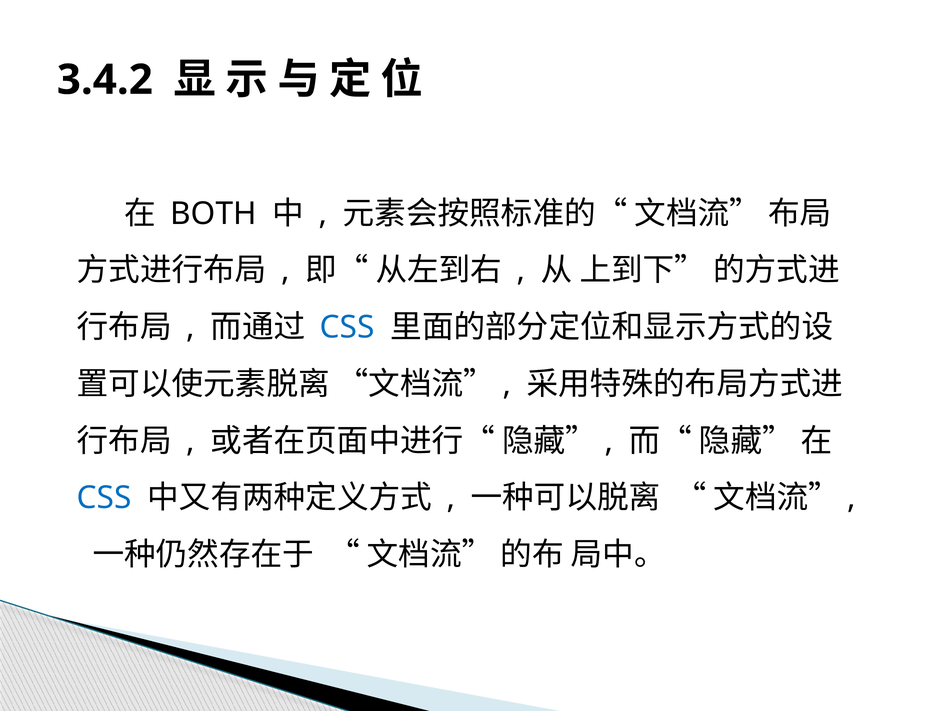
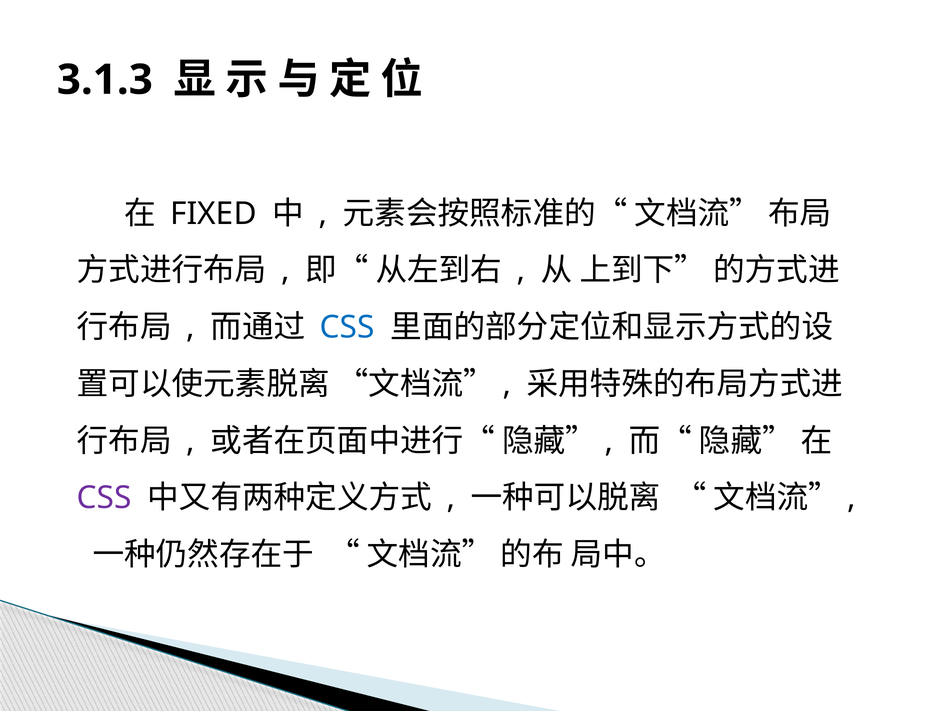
3.4.2: 3.4.2 -> 3.1.3 (105, 80)
BOTH: BOTH -> FIXED (214, 214)
CSS colour: blue -> purple (104, 499)
